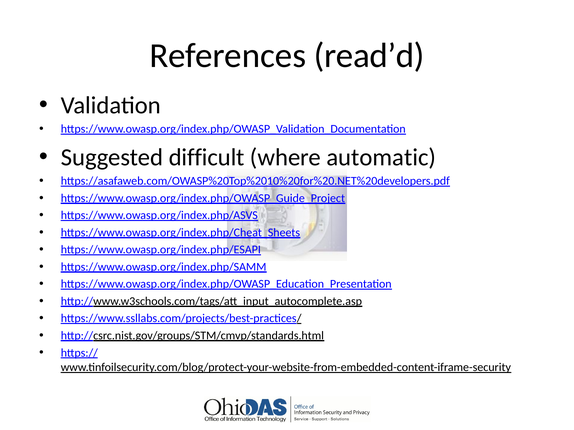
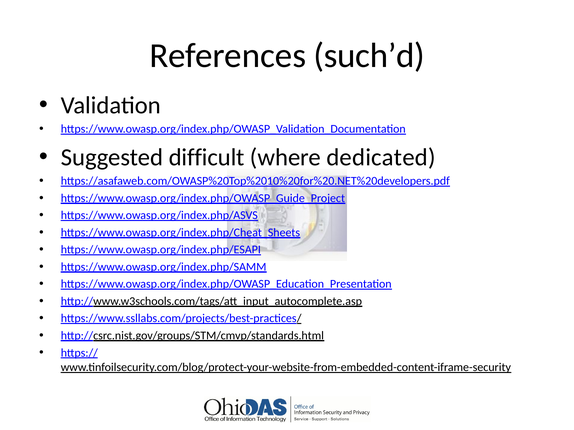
read’d: read’d -> such’d (369, 56)
automatic: automatic -> dedicated (381, 158)
